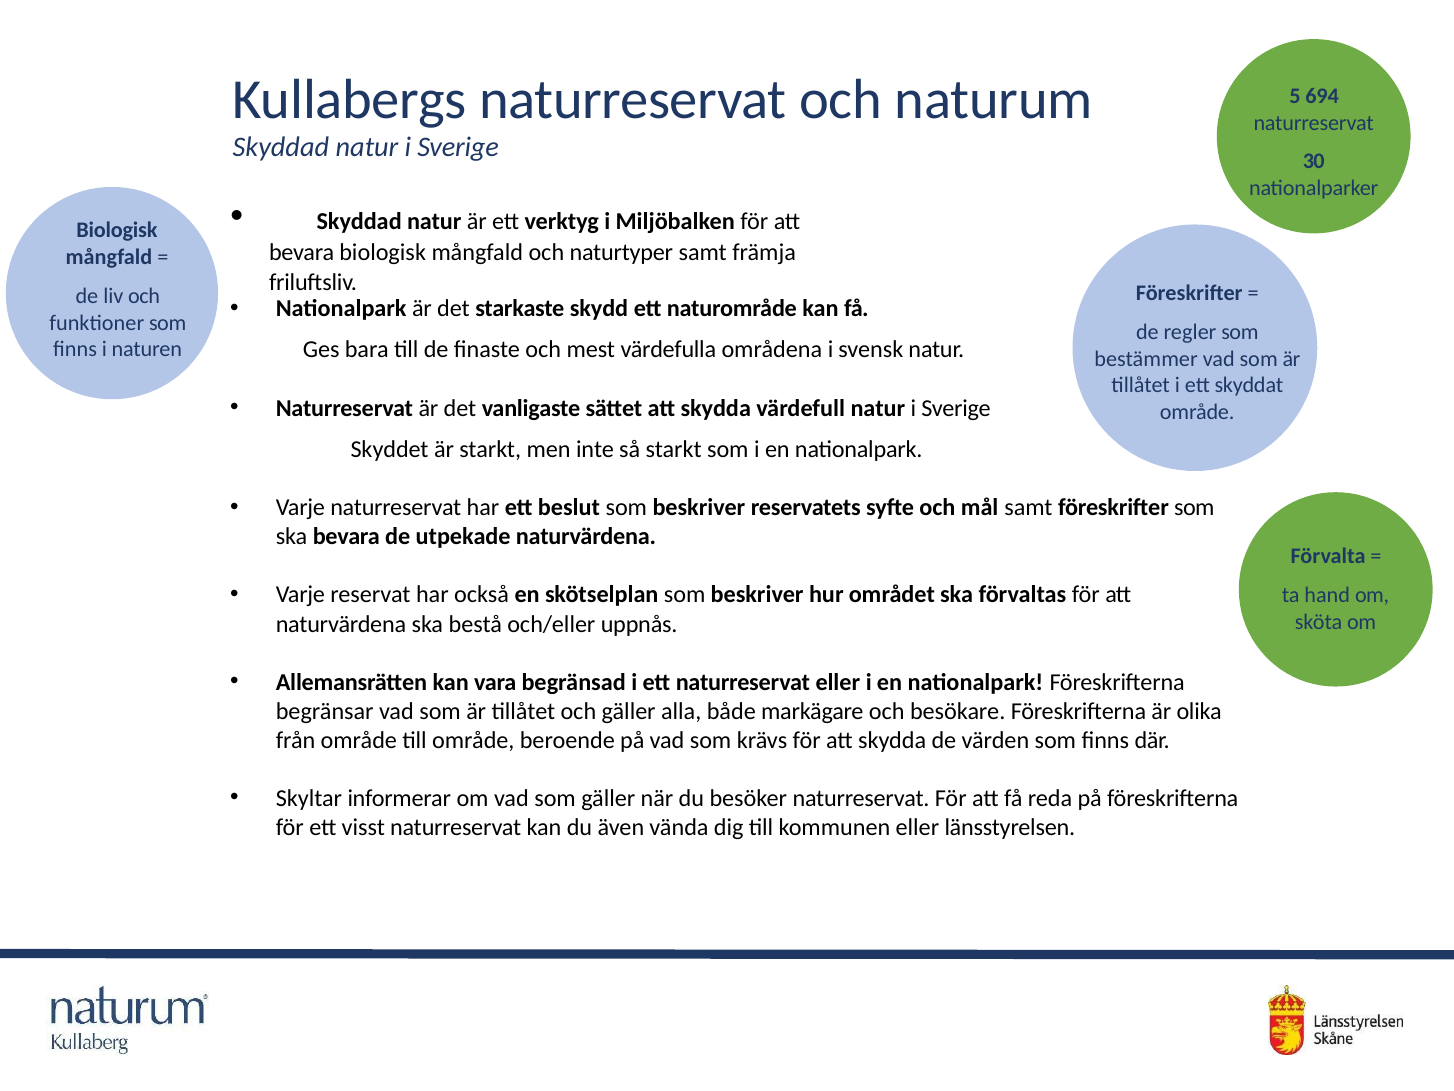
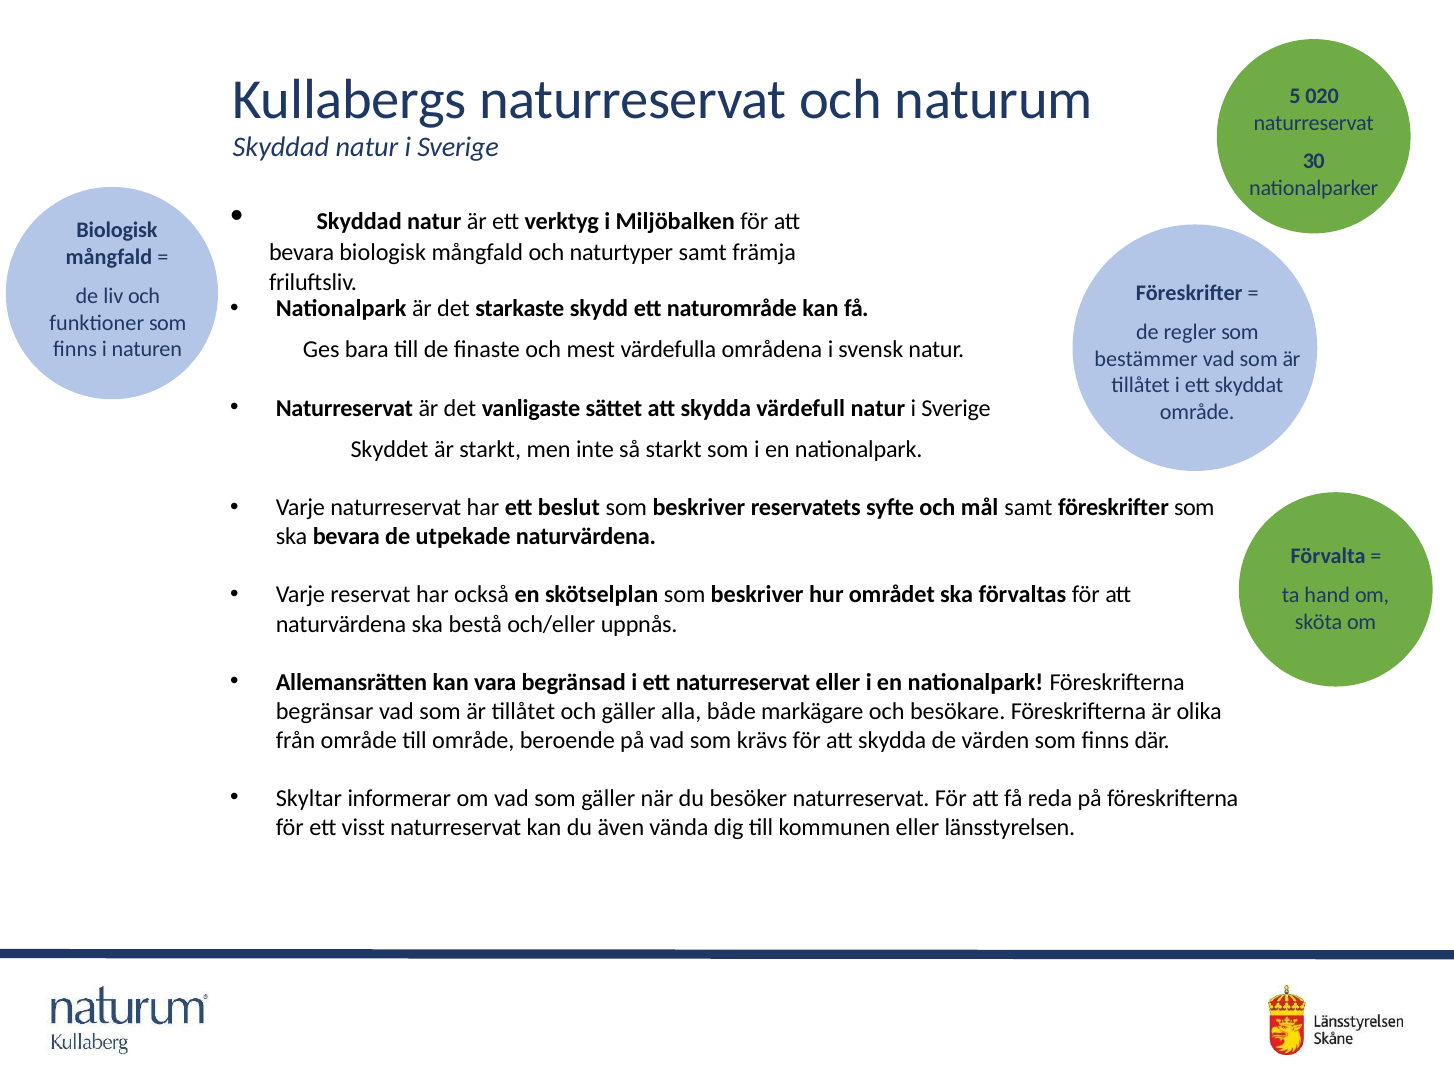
694: 694 -> 020 (1322, 96)
